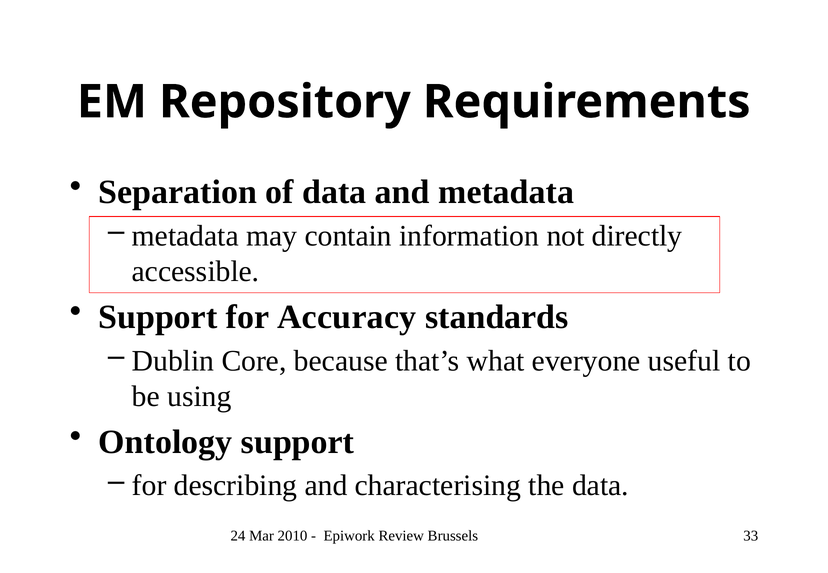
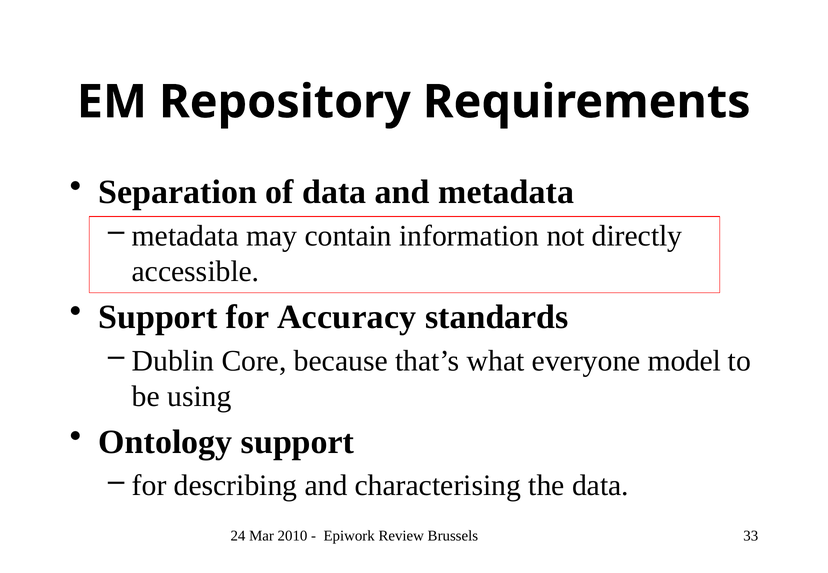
useful: useful -> model (684, 361)
